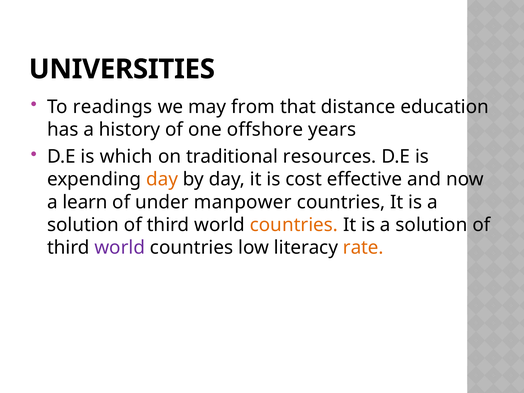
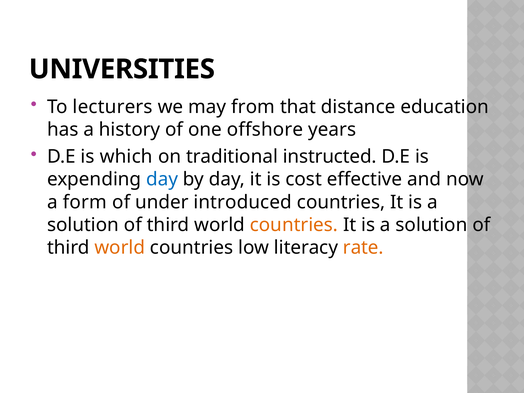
readings: readings -> lecturers (113, 107)
resources: resources -> instructed (330, 157)
day colour: orange -> blue (162, 179)
learn: learn -> form (85, 202)
manpower: manpower -> introduced (243, 202)
world colour: purple -> orange (120, 247)
